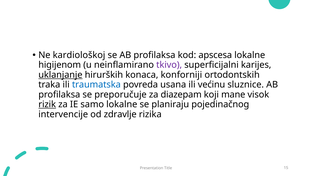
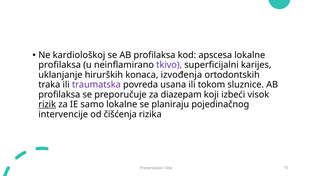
higijenom: higijenom -> profilaksa (60, 65)
uklanjanje underline: present -> none (60, 75)
konforniji: konforniji -> izvođenja (181, 75)
traumatska colour: blue -> purple (96, 84)
većinu: većinu -> tokom (212, 84)
mane: mane -> izbeći (233, 94)
zdravlje: zdravlje -> čišćenja (120, 114)
